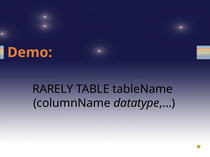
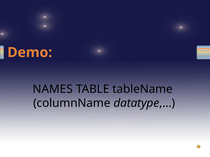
RARELY: RARELY -> NAMES (53, 89)
